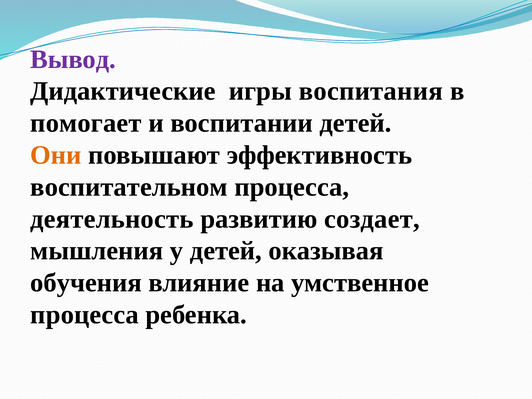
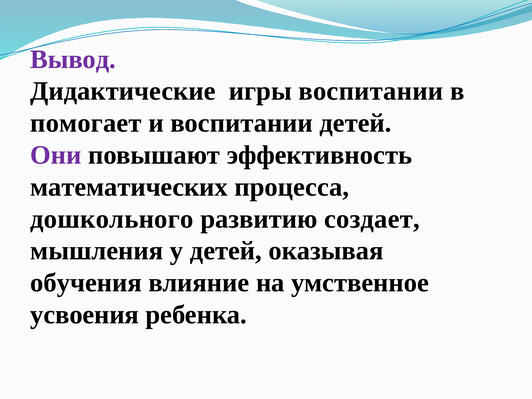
игры воспитания: воспитания -> воспитании (371, 91)
Они colour: orange -> purple (56, 155)
воспитательном: воспитательном -> математических (129, 187)
деятельность: деятельность -> дошкольного (112, 219)
процесса: процесса -> усвоения (85, 315)
